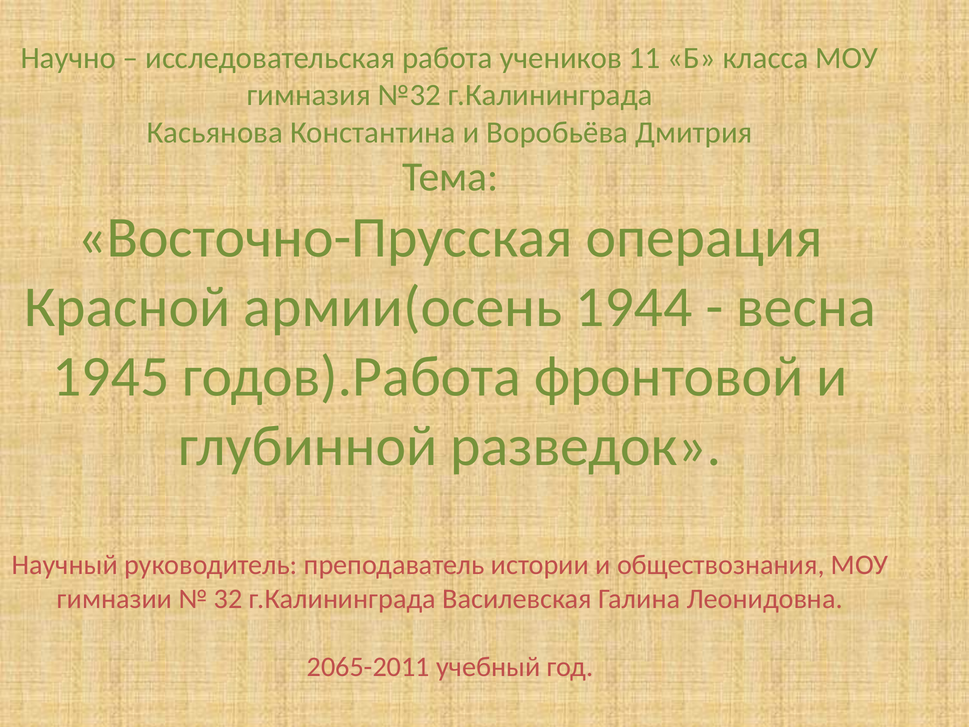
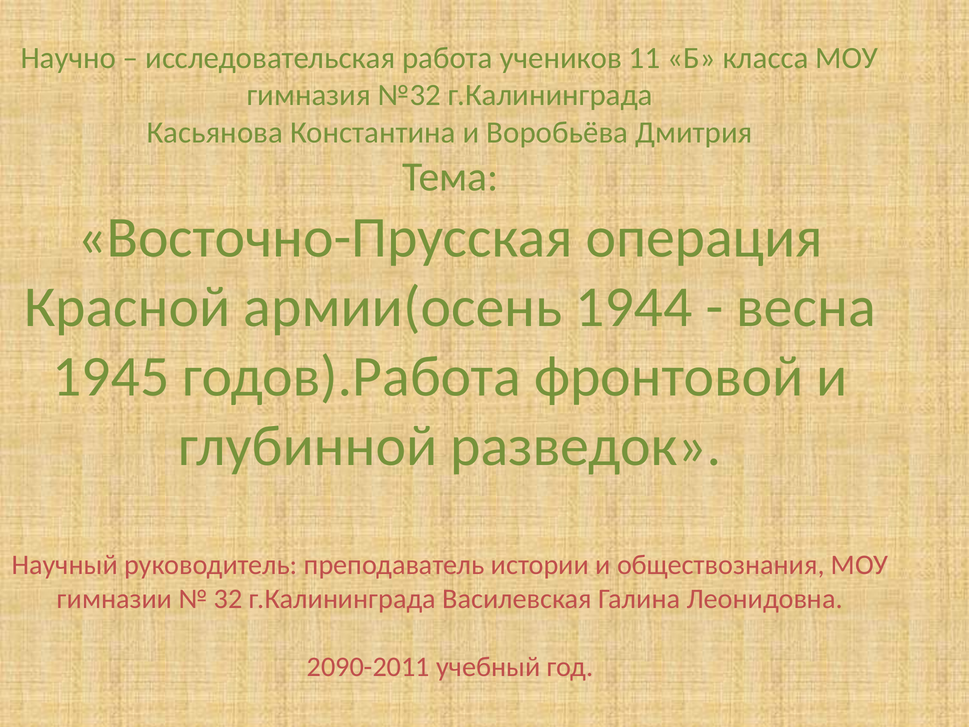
2065-2011: 2065-2011 -> 2090-2011 (368, 667)
